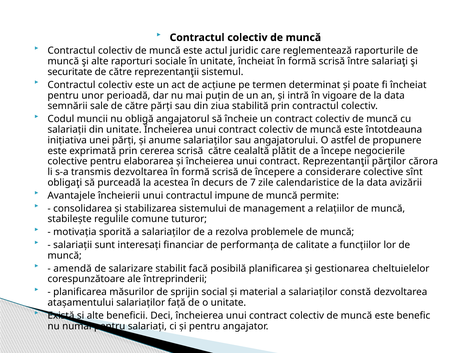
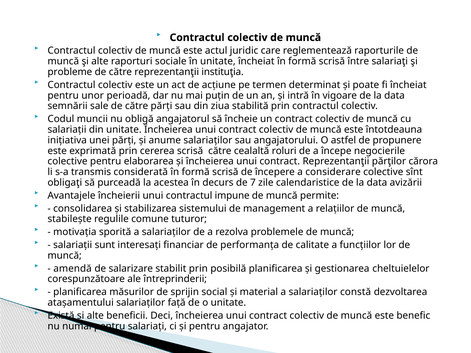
securitate: securitate -> probleme (70, 72)
sistemul: sistemul -> instituţia (223, 72)
plătit: plătit -> roluri (284, 151)
transmis dezvoltarea: dezvoltarea -> considerată (141, 172)
stabilit facă: facă -> prin (198, 269)
